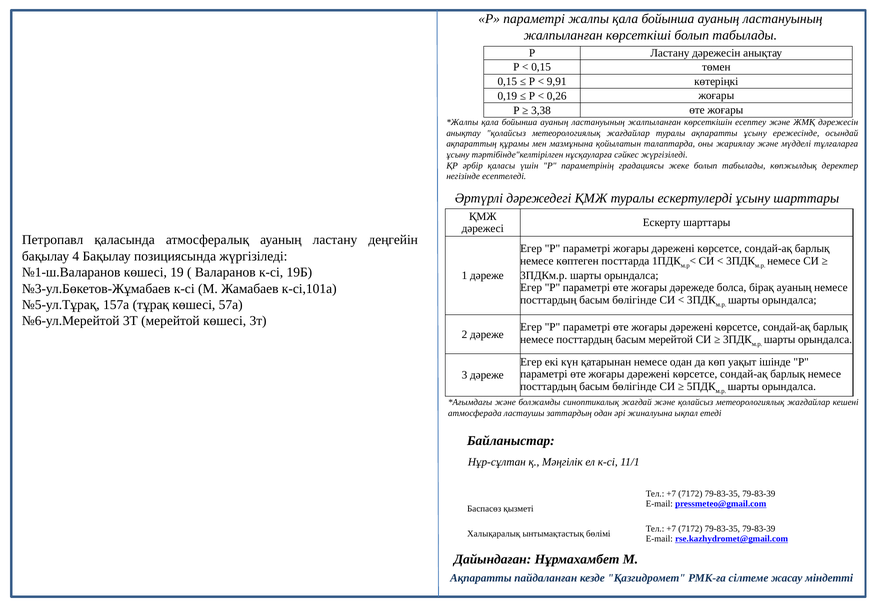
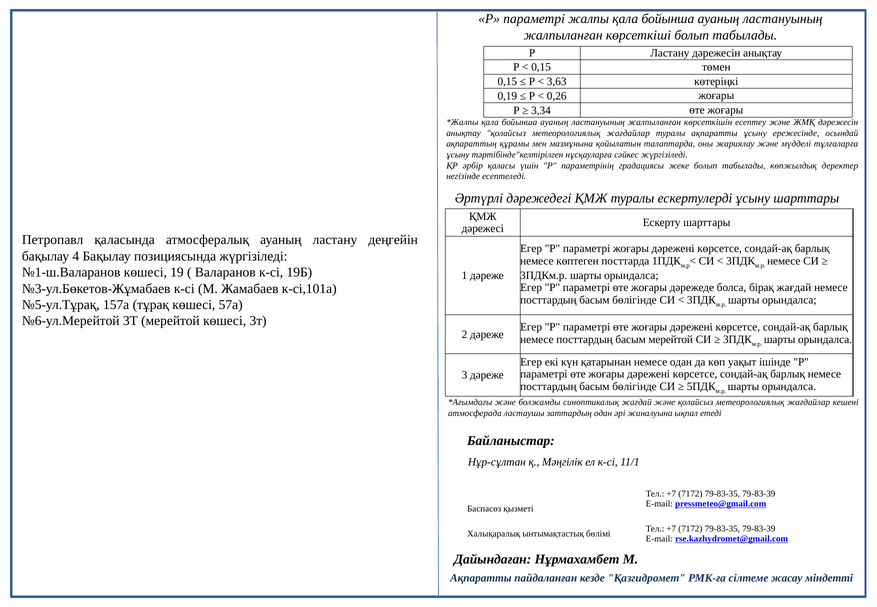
9,91: 9,91 -> 3,63 (557, 82)
3,38: 3,38 -> 3,34 (541, 111)
бірақ ауаның: ауаның -> жағдай (794, 288)
